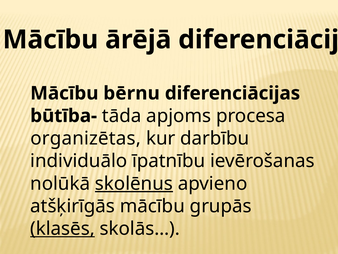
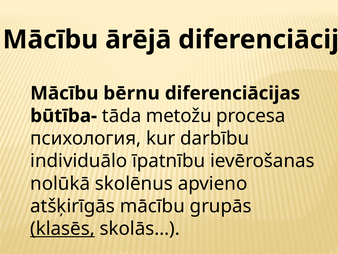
apjoms: apjoms -> metožu (179, 116)
organizētas: organizētas -> психология (86, 138)
skolēnus underline: present -> none (134, 183)
